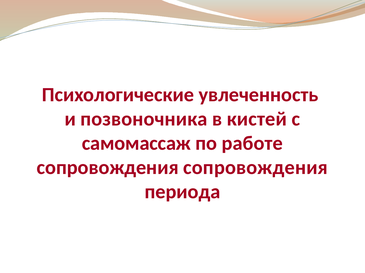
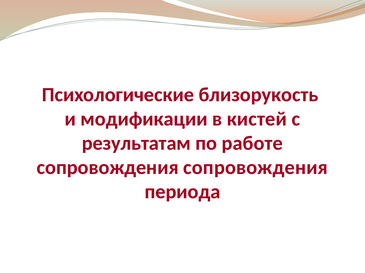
увлеченность: увлеченность -> близорукость (259, 95)
позвоночника: позвоночника -> модификации (144, 119)
самомассаж: самомассаж -> результатам (136, 144)
